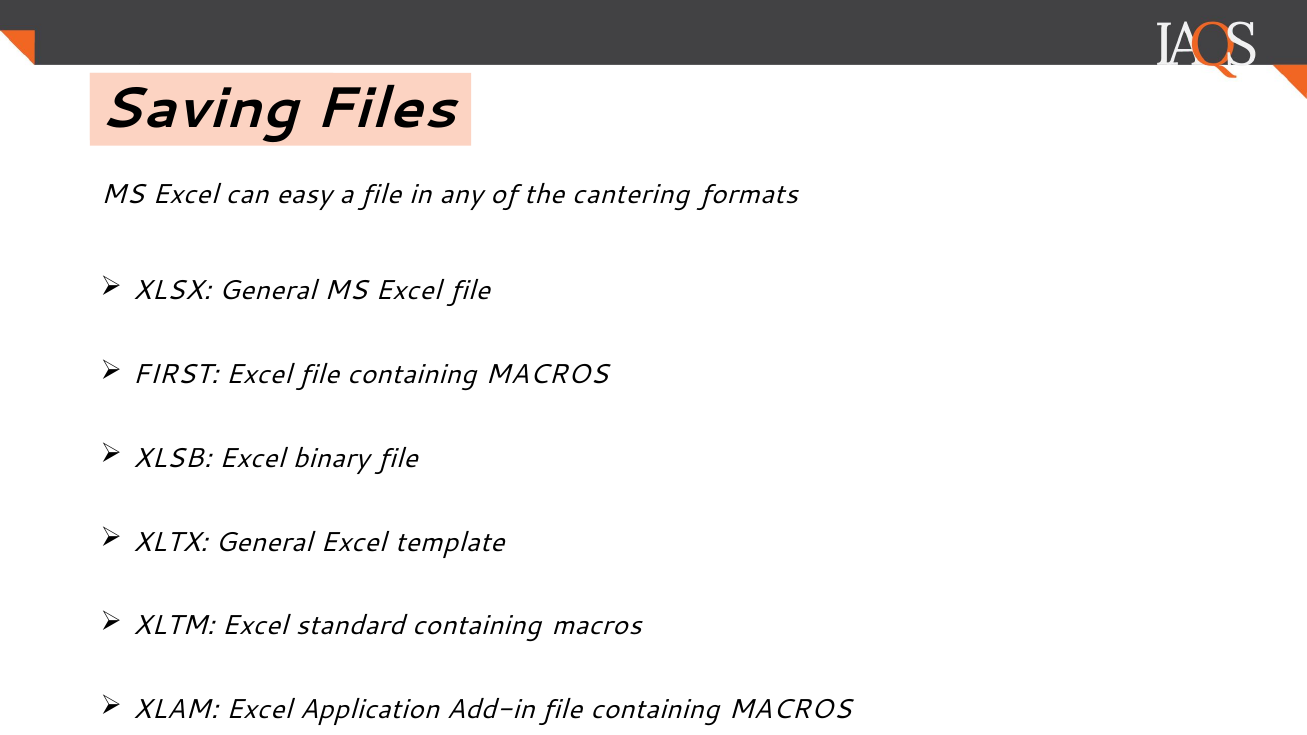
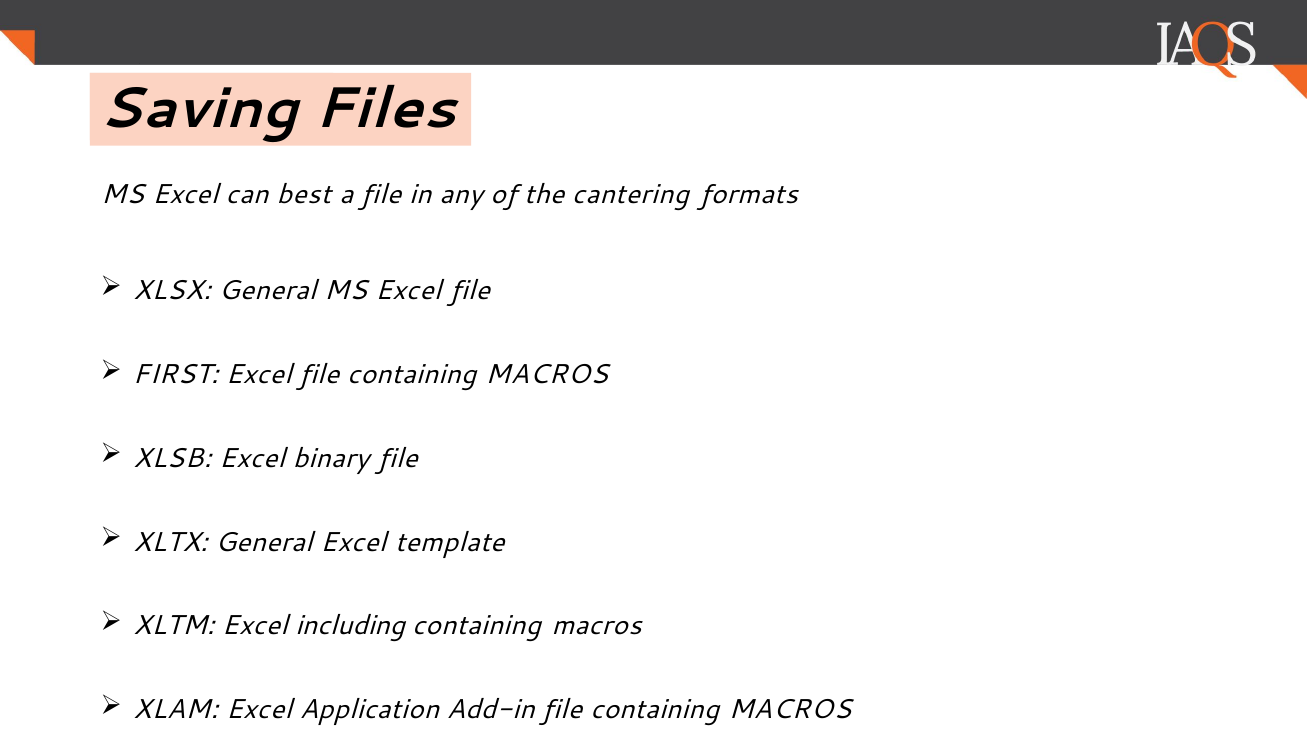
easy: easy -> best (304, 194)
standard: standard -> including (350, 626)
